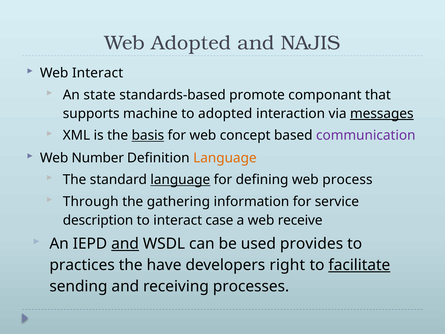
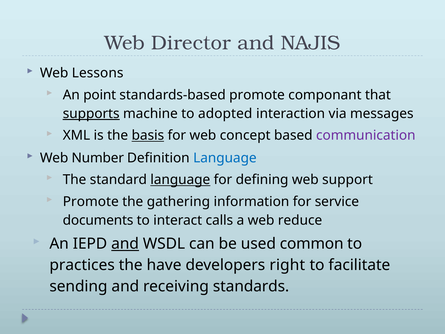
Web Adopted: Adopted -> Director (191, 43)
Web Interact: Interact -> Lessons (98, 73)
state: state -> point (100, 95)
supports underline: none -> present (91, 114)
messages underline: present -> none (382, 114)
Language colour: orange -> blue (225, 158)
process: process -> support (348, 180)
Through: Through -> Promote (91, 201)
description: description -> documents (98, 220)
case: case -> calls (219, 220)
receive: receive -> reduce (300, 220)
provides: provides -> common (312, 244)
facilitate underline: present -> none (359, 265)
processes: processes -> standards (251, 286)
